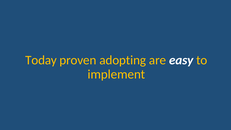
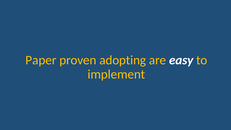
Today: Today -> Paper (41, 60)
